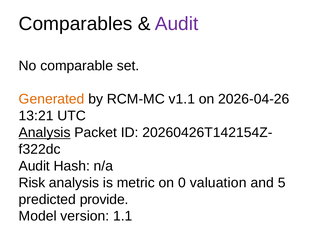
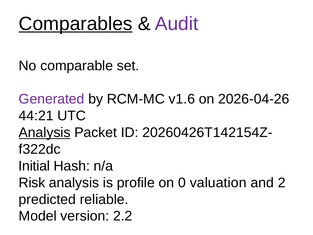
Comparables underline: none -> present (76, 24)
Generated colour: orange -> purple (52, 99)
v1.1: v1.1 -> v1.6 (182, 99)
13:21: 13:21 -> 44:21 (36, 116)
Audit: Audit -> Initial (34, 166)
metric: metric -> profile (136, 183)
5: 5 -> 2 (282, 183)
provide: provide -> reliable (104, 199)
1.1: 1.1 -> 2.2 (123, 216)
